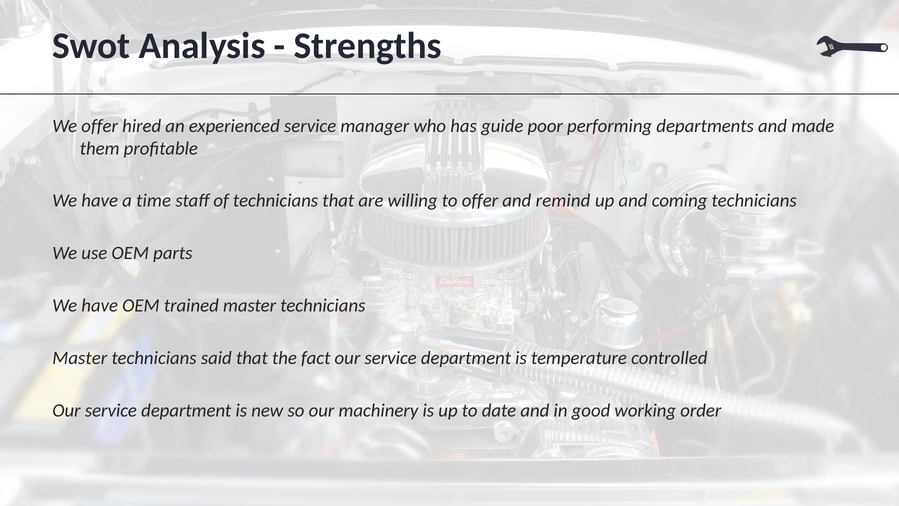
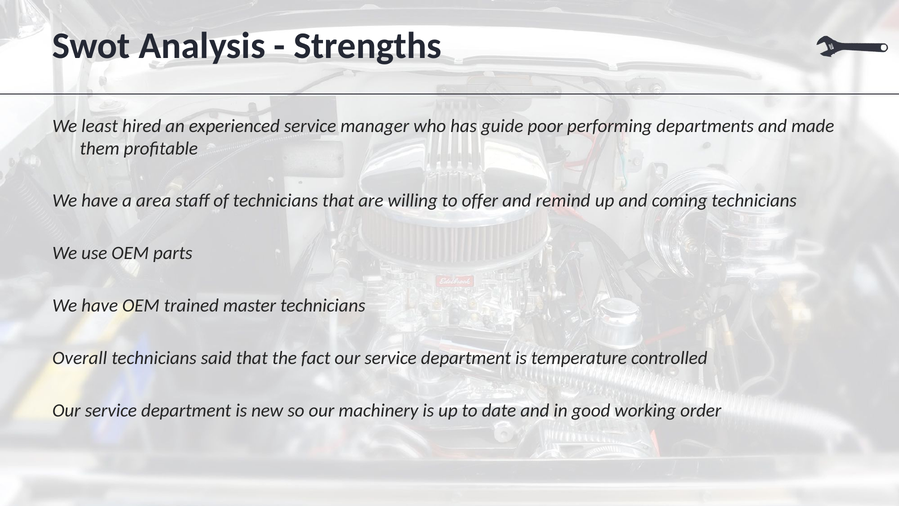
We offer: offer -> least (100, 126)
time: time -> area (154, 201)
Master: Master -> Overall (80, 358)
